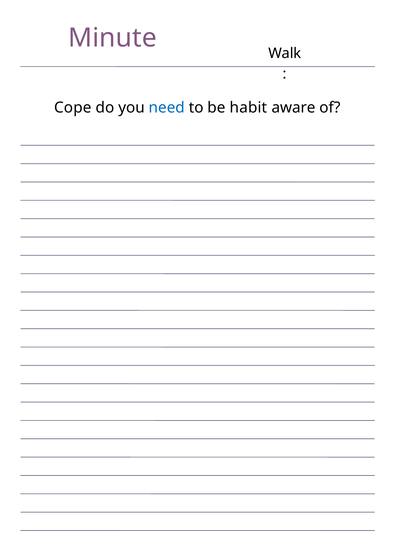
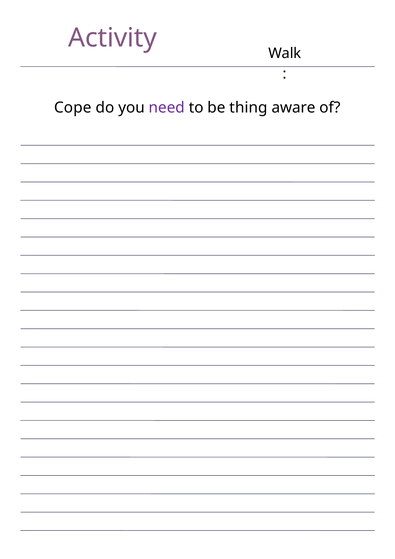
Minute: Minute -> Activity (113, 38)
need colour: blue -> purple (167, 107)
habit: habit -> thing (248, 107)
